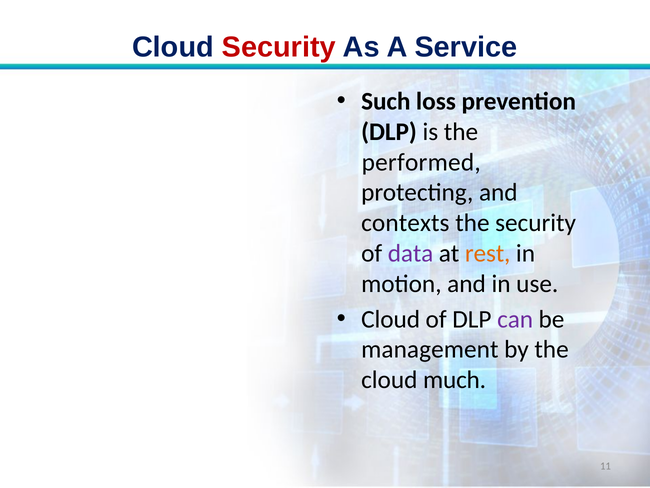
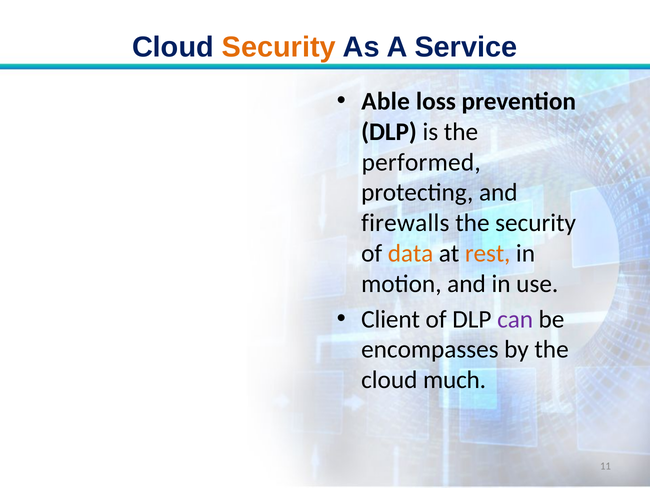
Security colour: red -> orange (279, 47)
Such: Such -> Able (386, 101)
contexts: contexts -> firewalls (405, 223)
data colour: purple -> orange (411, 253)
Cloud: Cloud -> Client (391, 319)
management: management -> encompasses (430, 349)
